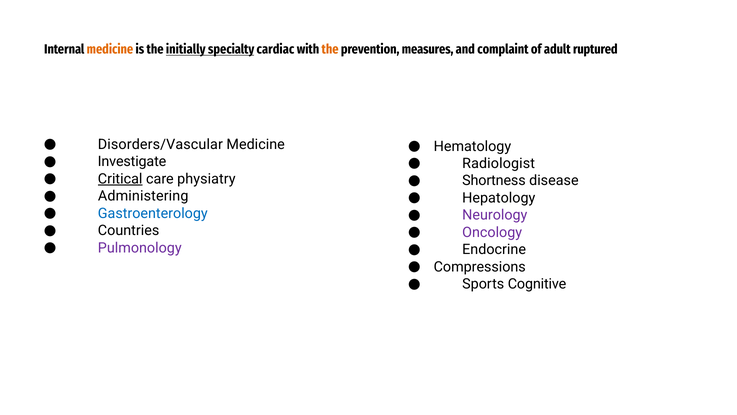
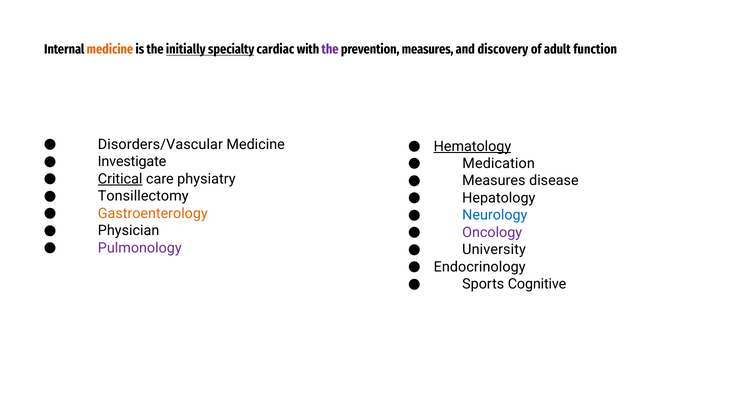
the colour: orange -> purple (330, 49)
complaint: complaint -> discovery (503, 49)
ruptured: ruptured -> function (595, 49)
Hematology underline: none -> present (472, 146)
Radiologist: Radiologist -> Medication (499, 163)
Shortness: Shortness -> Measures (494, 181)
Administering: Administering -> Tonsillectomy (143, 196)
Gastroenterology colour: blue -> orange (153, 213)
Neurology colour: purple -> blue (495, 215)
Countries: Countries -> Physician (129, 231)
Endocrine: Endocrine -> University (494, 249)
Compressions: Compressions -> Endocrinology (480, 267)
